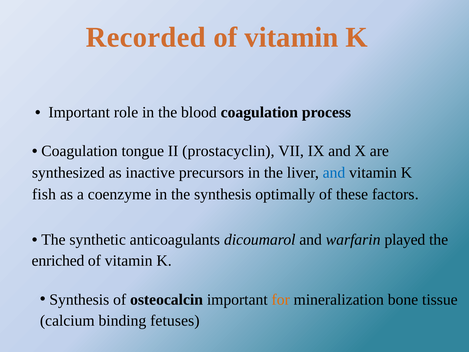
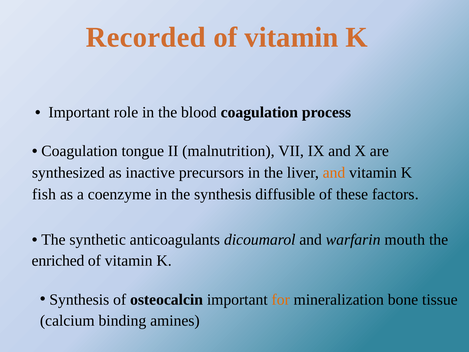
prostacyclin: prostacyclin -> malnutrition (228, 151)
and colour: blue -> orange (334, 173)
optimally: optimally -> diffusible (285, 194)
played: played -> mouth (405, 239)
fetuses: fetuses -> amines (175, 320)
